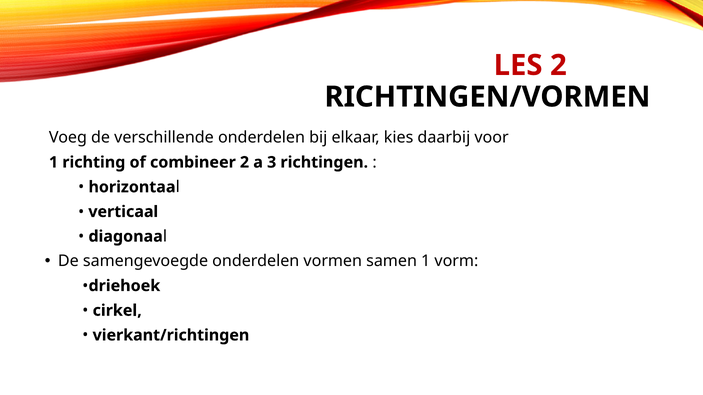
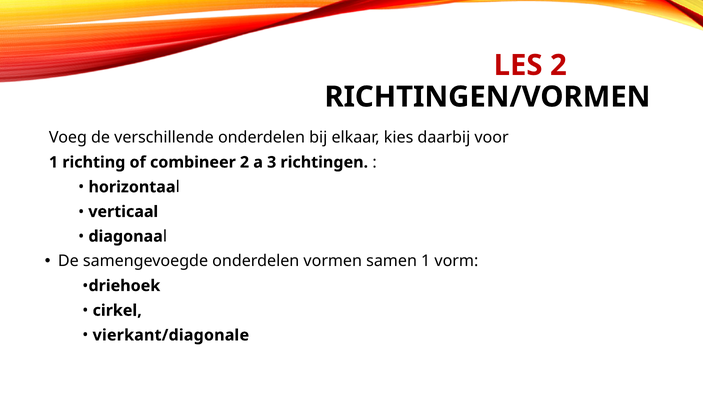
vierkant/richtingen: vierkant/richtingen -> vierkant/diagonale (171, 336)
